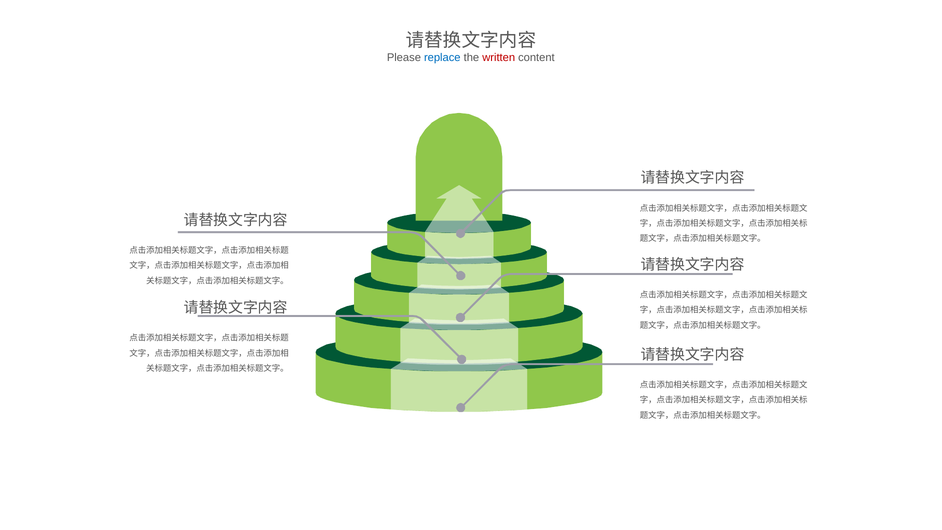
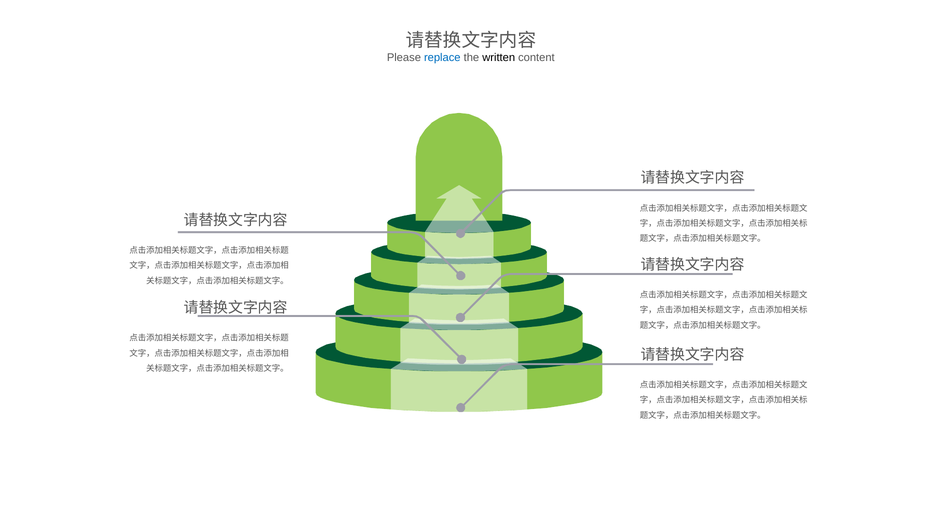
written colour: red -> black (499, 57)
